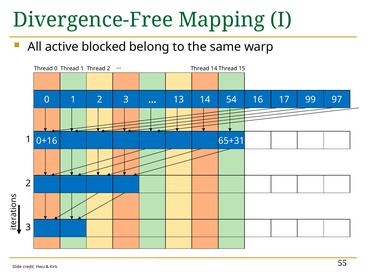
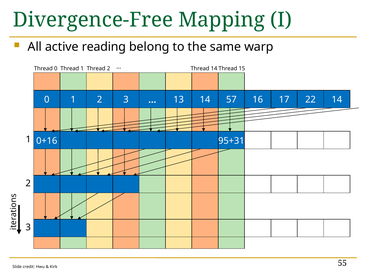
blocked: blocked -> reading (104, 47)
54: 54 -> 57 (231, 100)
99: 99 -> 22 (310, 100)
16 97: 97 -> 14 (337, 100)
65+31: 65+31 -> 95+31 (231, 141)
